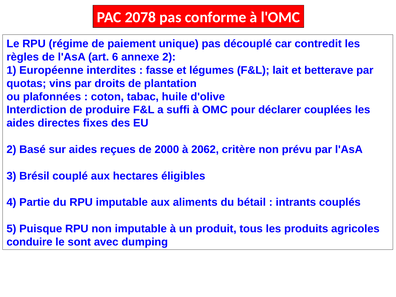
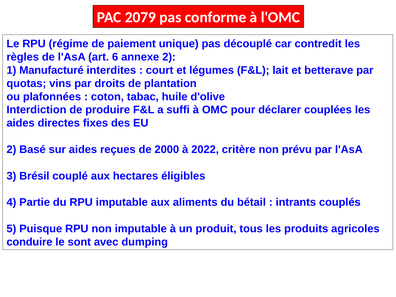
2078: 2078 -> 2079 (140, 17)
Européenne: Européenne -> Manufacturé (51, 70)
fasse: fasse -> court (160, 70)
2062: 2062 -> 2022 (205, 149)
